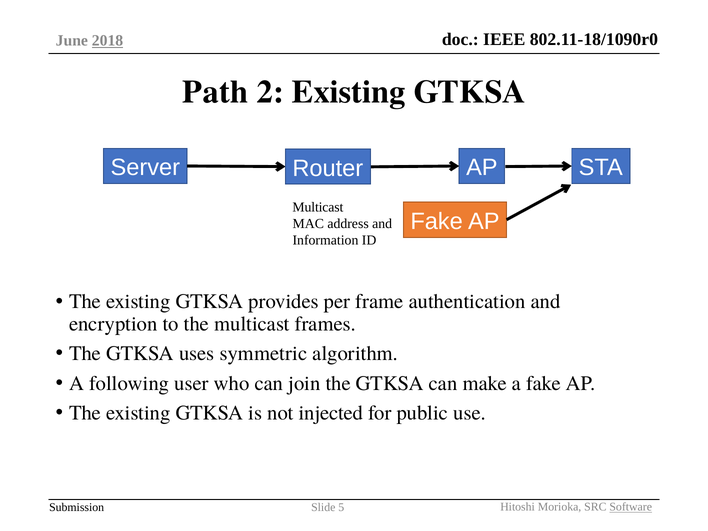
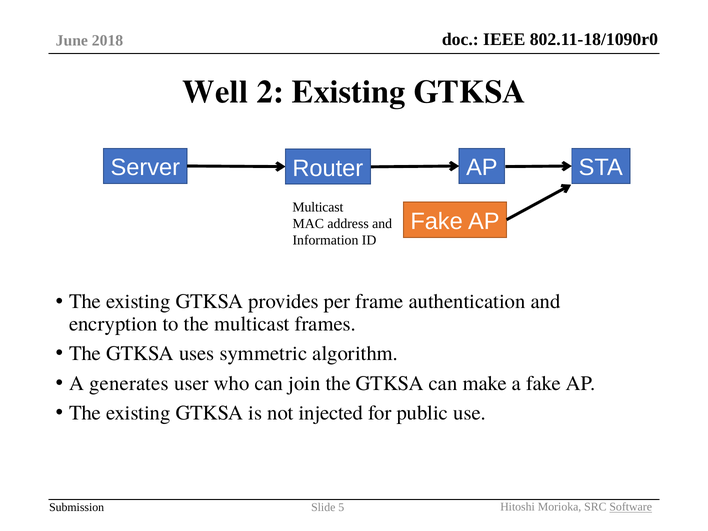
2018 underline: present -> none (108, 41)
Path: Path -> Well (215, 92)
following: following -> generates (129, 383)
